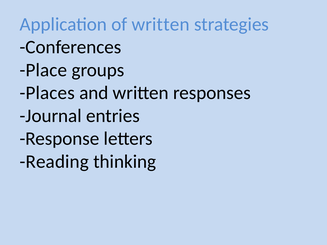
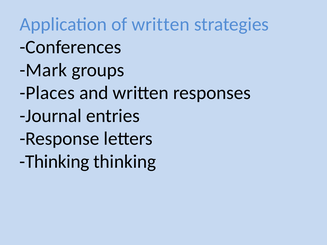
Place: Place -> Mark (43, 70)
Reading: Reading -> Thinking (54, 162)
